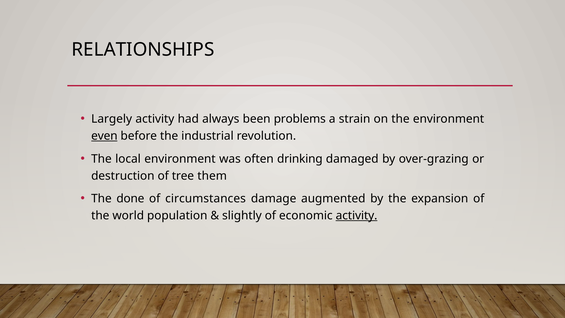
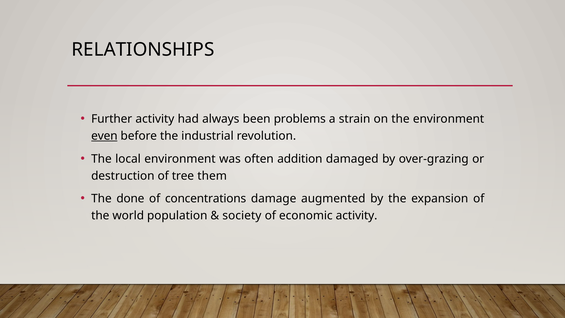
Largely: Largely -> Further (112, 119)
drinking: drinking -> addition (300, 159)
circumstances: circumstances -> concentrations (206, 199)
slightly: slightly -> society (242, 216)
activity underline: present -> none (357, 216)
